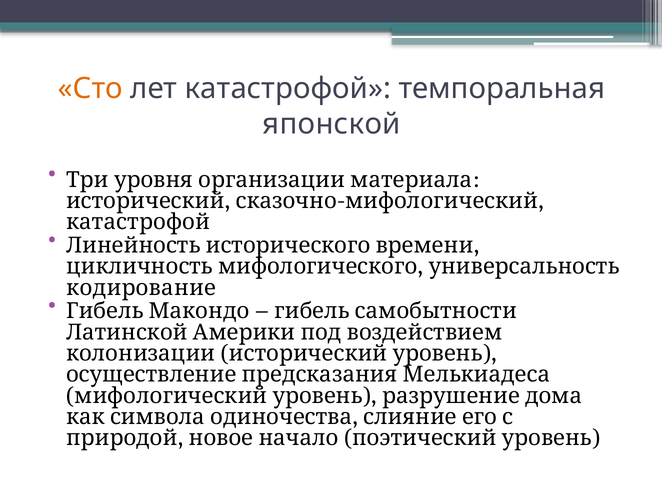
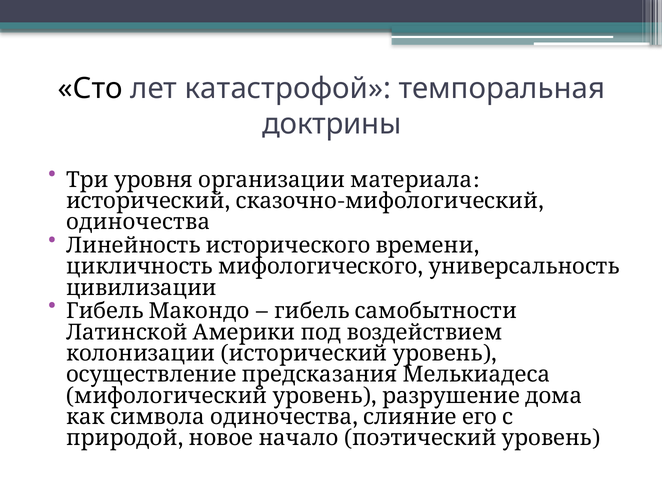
Сто colour: orange -> black (90, 89)
японской: японской -> доктрины (332, 124)
катастрофой: катастрофой -> одиночества (138, 222)
кодирование: кодирование -> цивилизации (141, 288)
